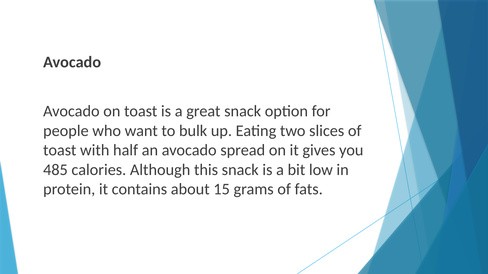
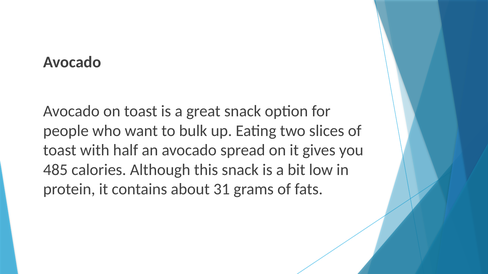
15: 15 -> 31 (222, 190)
